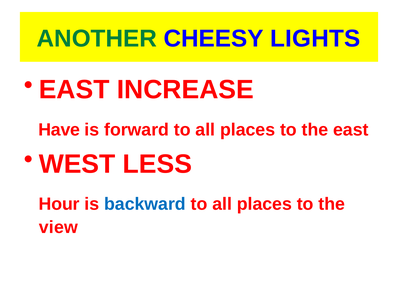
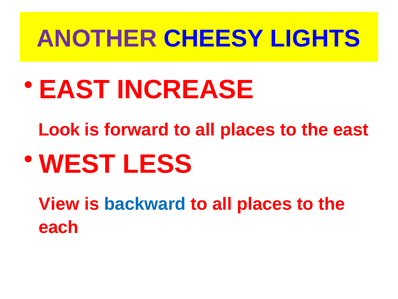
ANOTHER colour: green -> purple (97, 39)
Have: Have -> Look (59, 129)
Hour: Hour -> View (59, 204)
view: view -> each (59, 227)
